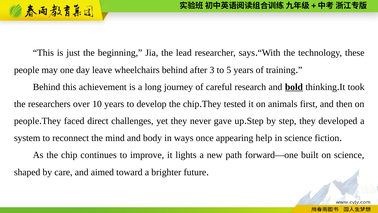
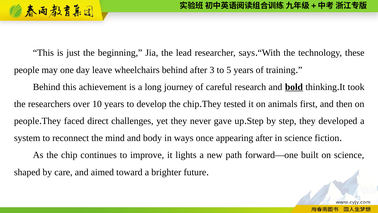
appearing help: help -> after (264, 138)
